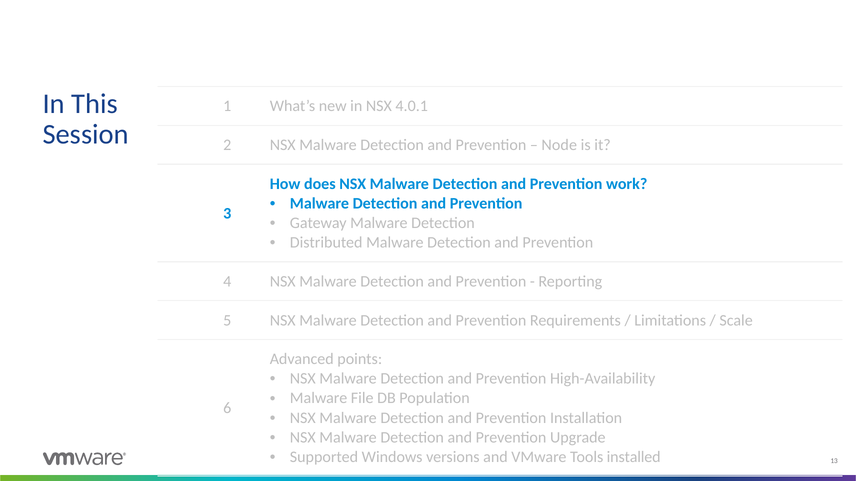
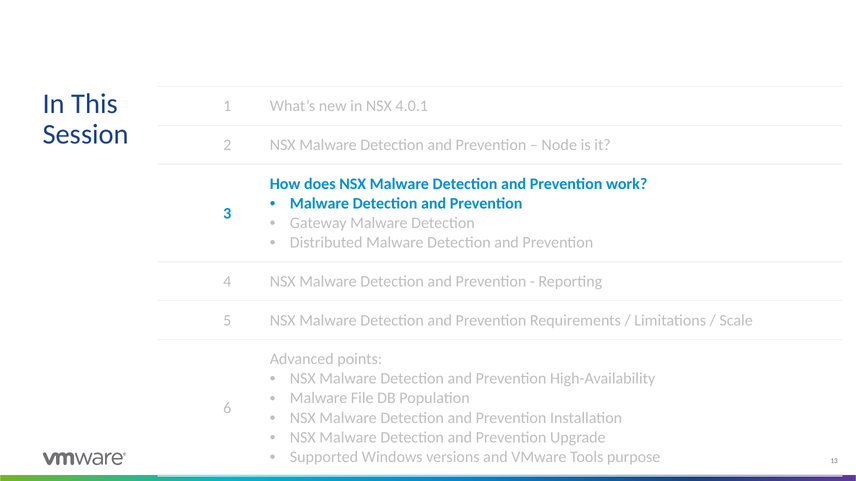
installed: installed -> purpose (634, 457)
